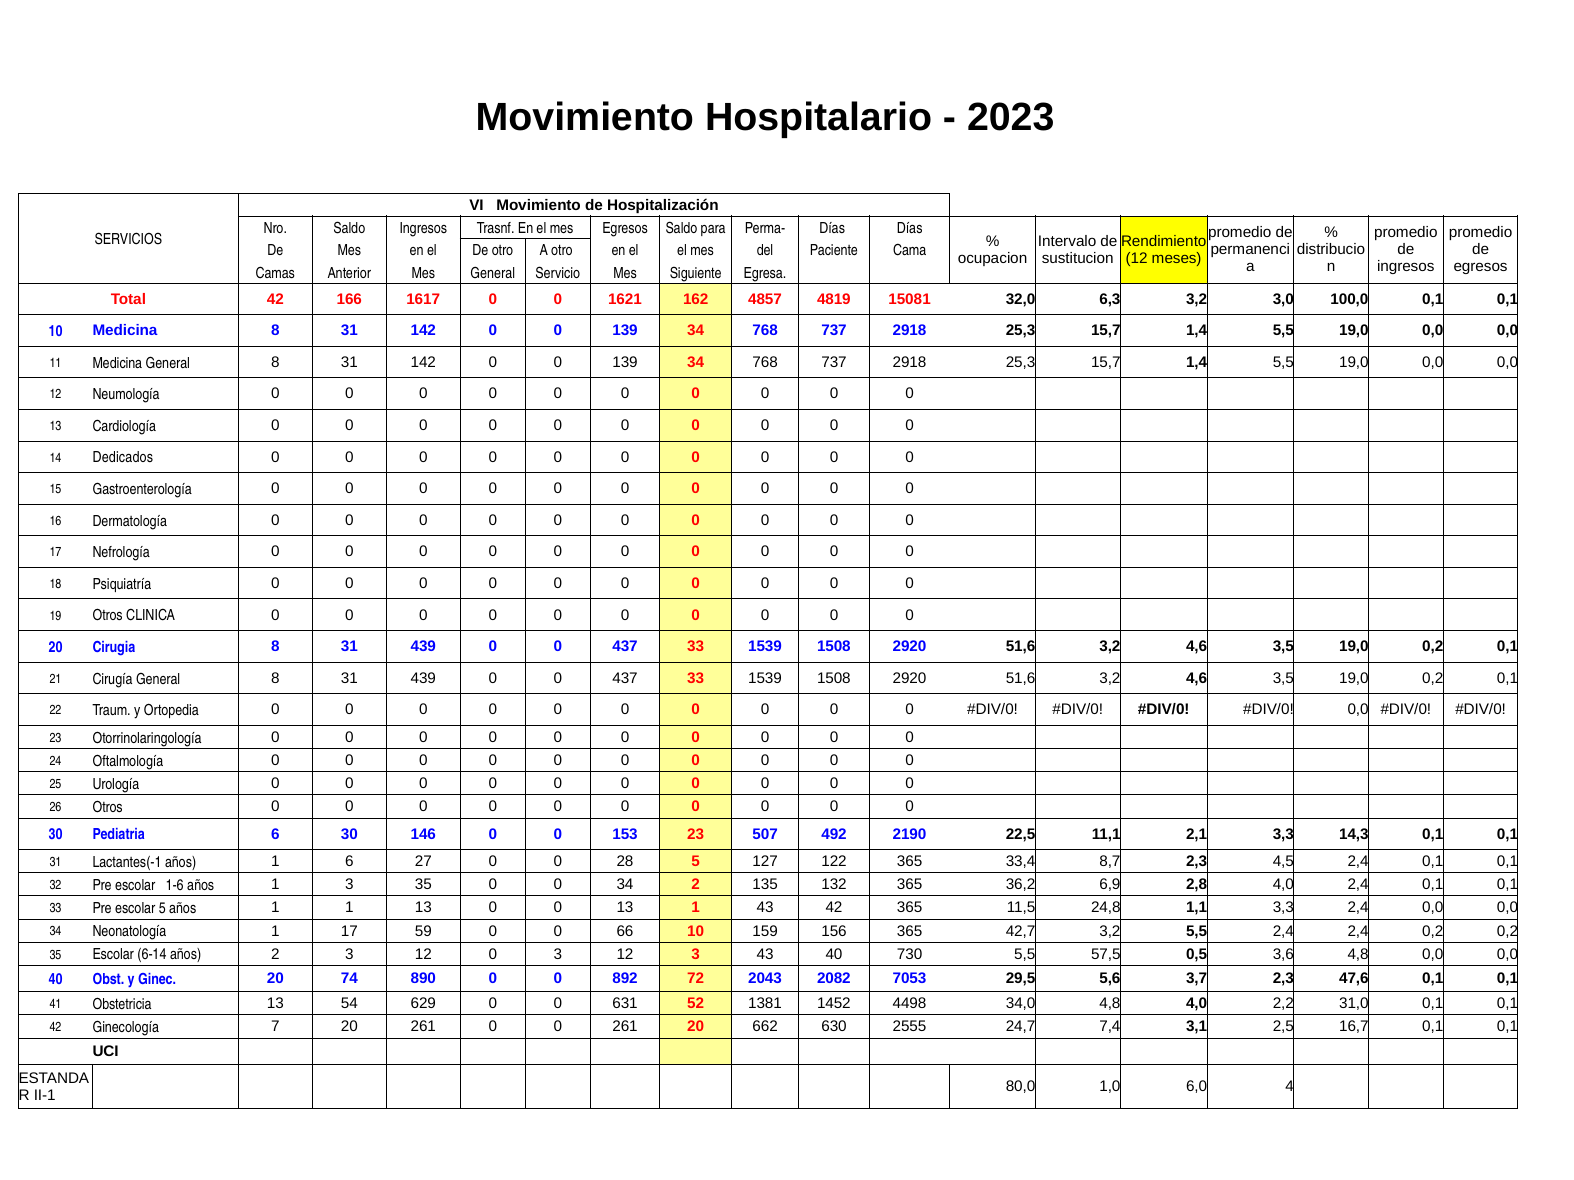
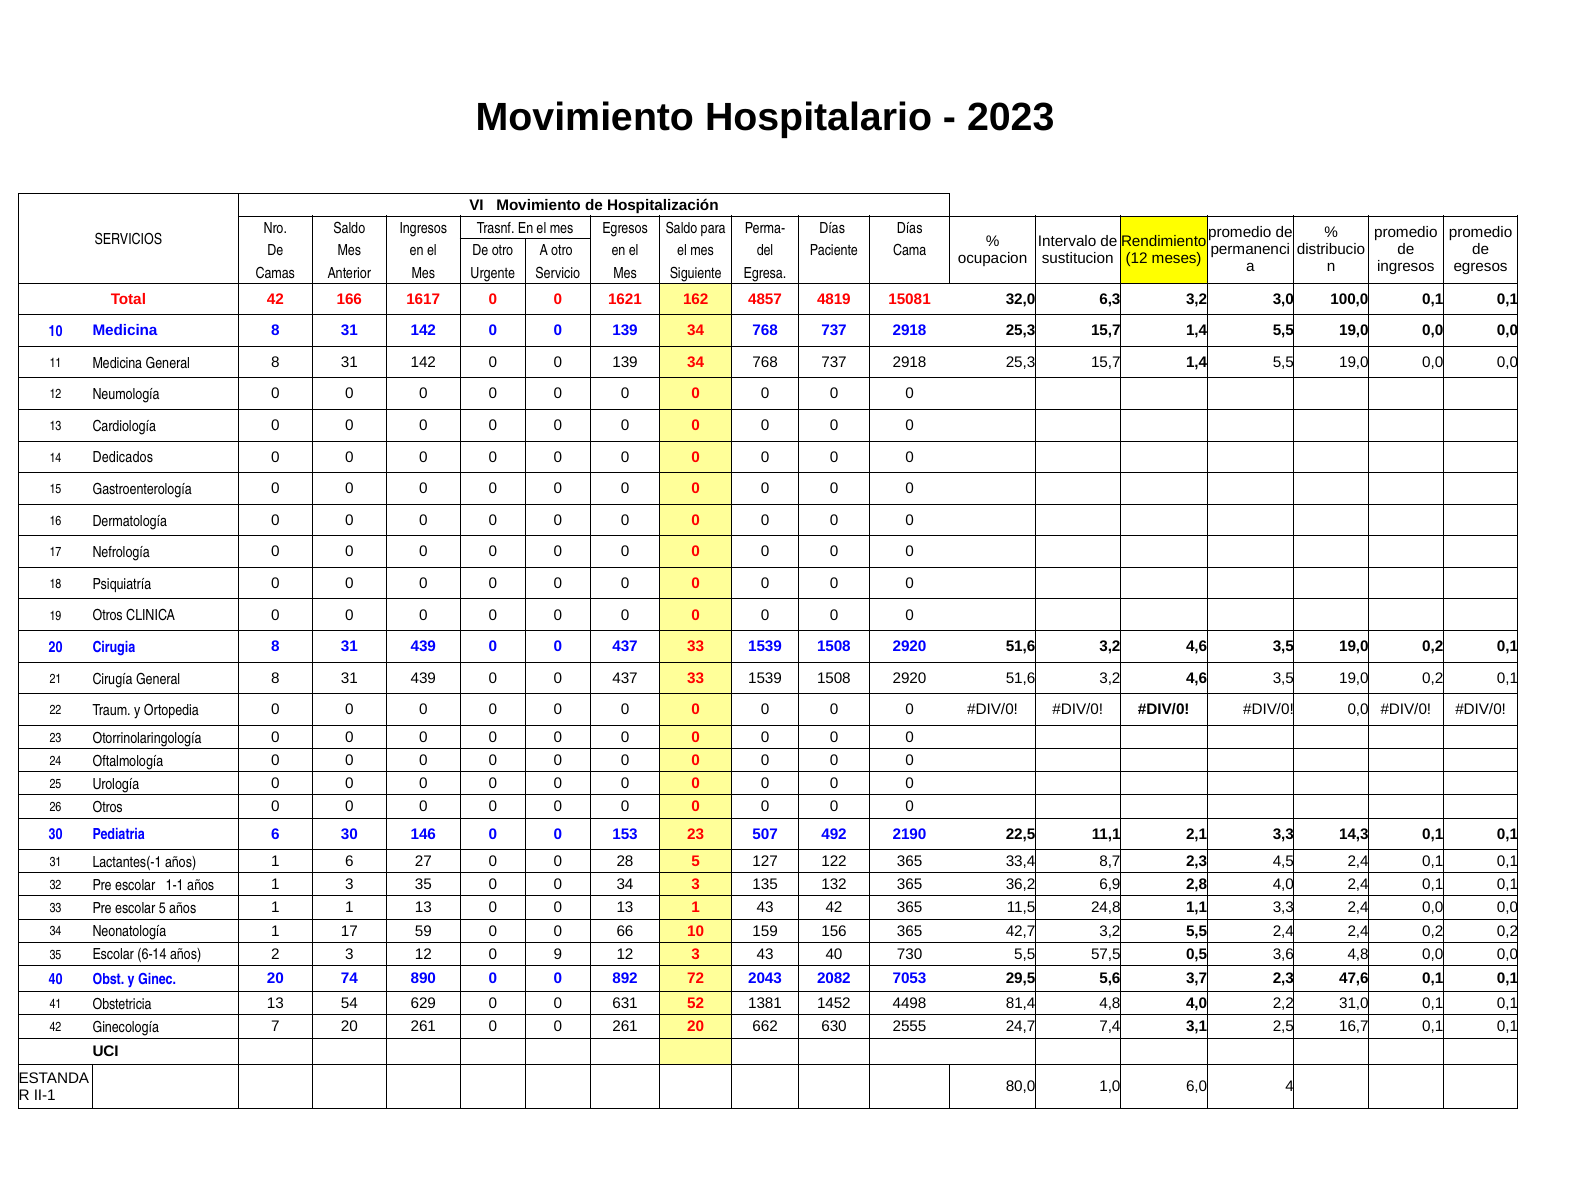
Mes General: General -> Urgente (493, 273)
1-6: 1-6 -> 1-1 (175, 886)
34 2: 2 -> 3 (696, 885)
0 3: 3 -> 9 (558, 955)
34,0: 34,0 -> 81,4 (1021, 1004)
